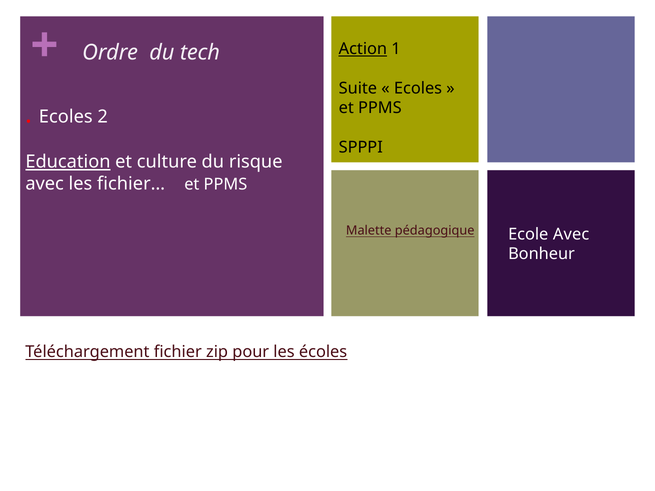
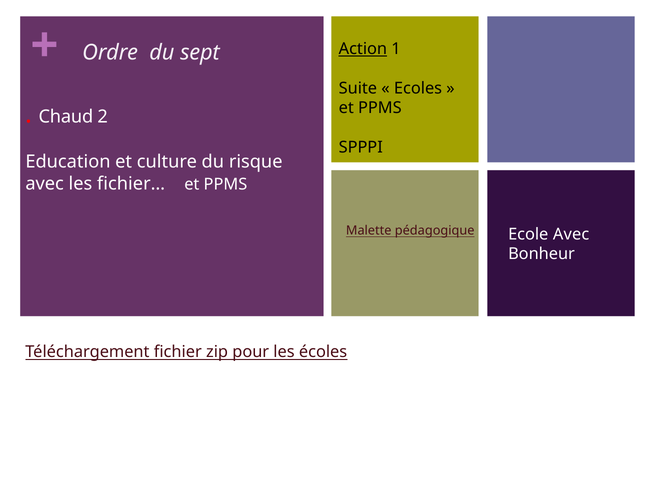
tech: tech -> sept (200, 53)
Ecoles: Ecoles -> Chaud (66, 117)
Education underline: present -> none (68, 162)
